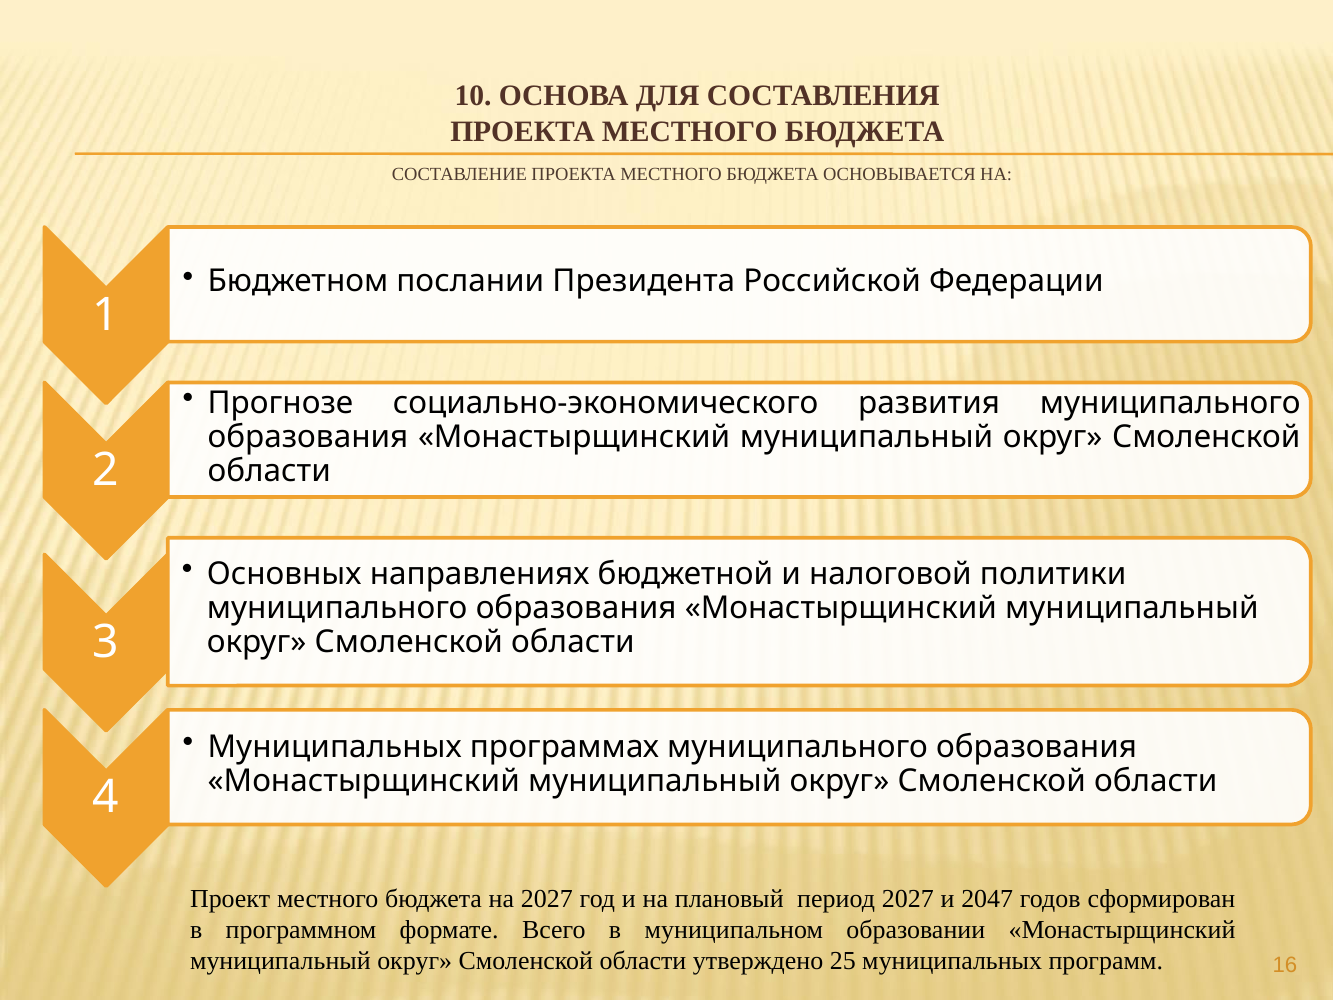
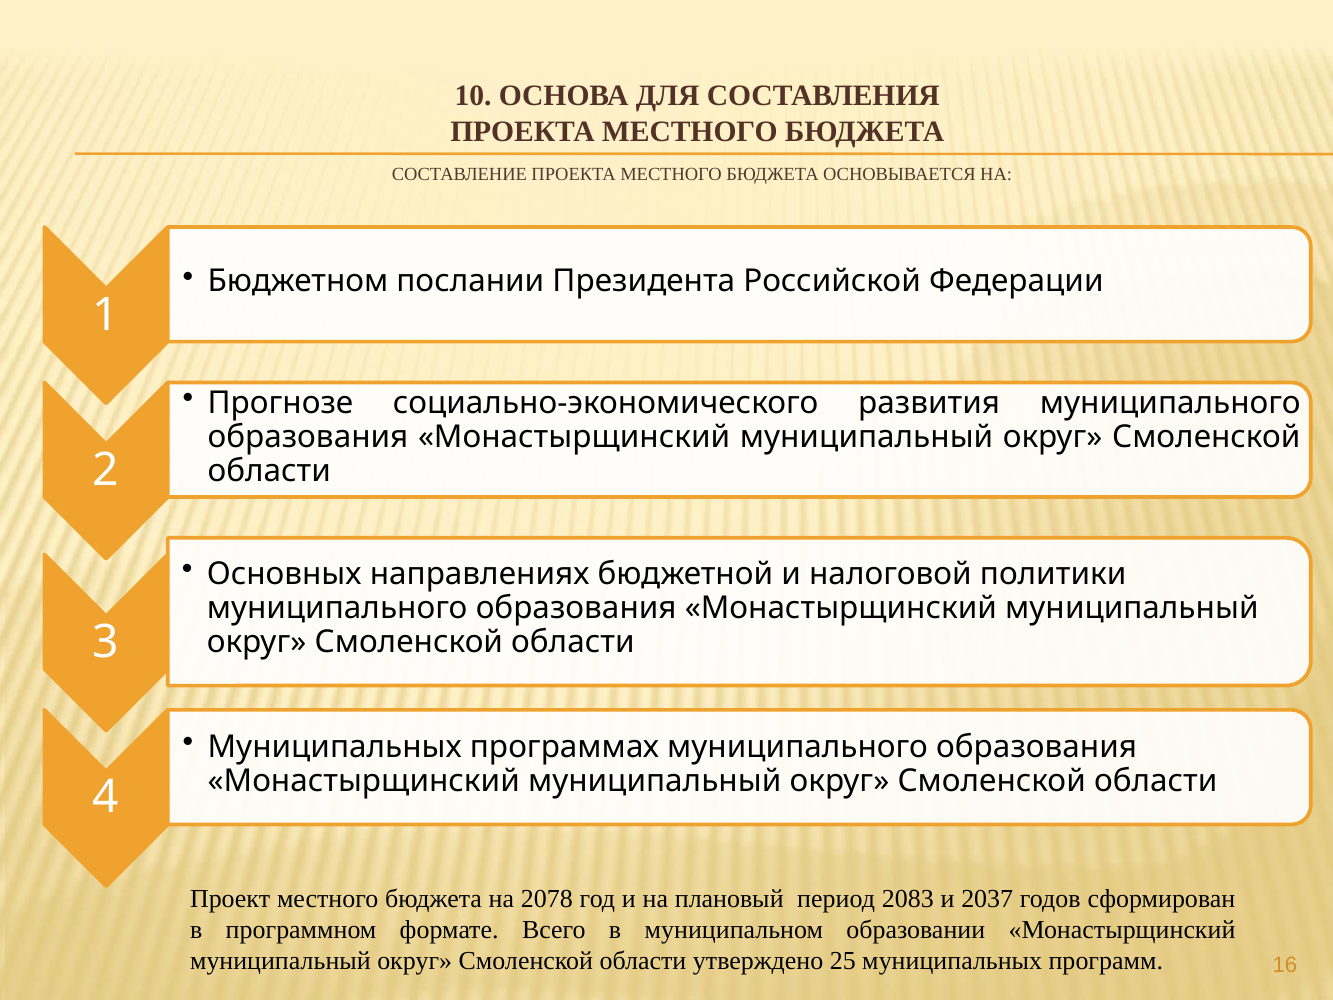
на 2027: 2027 -> 2078 (547, 899)
период 2027: 2027 -> 2083 (908, 899)
2047: 2047 -> 2037 (987, 899)
